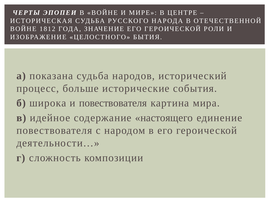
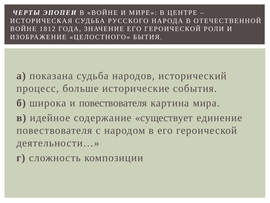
настоящего: настоящего -> существует (164, 118)
